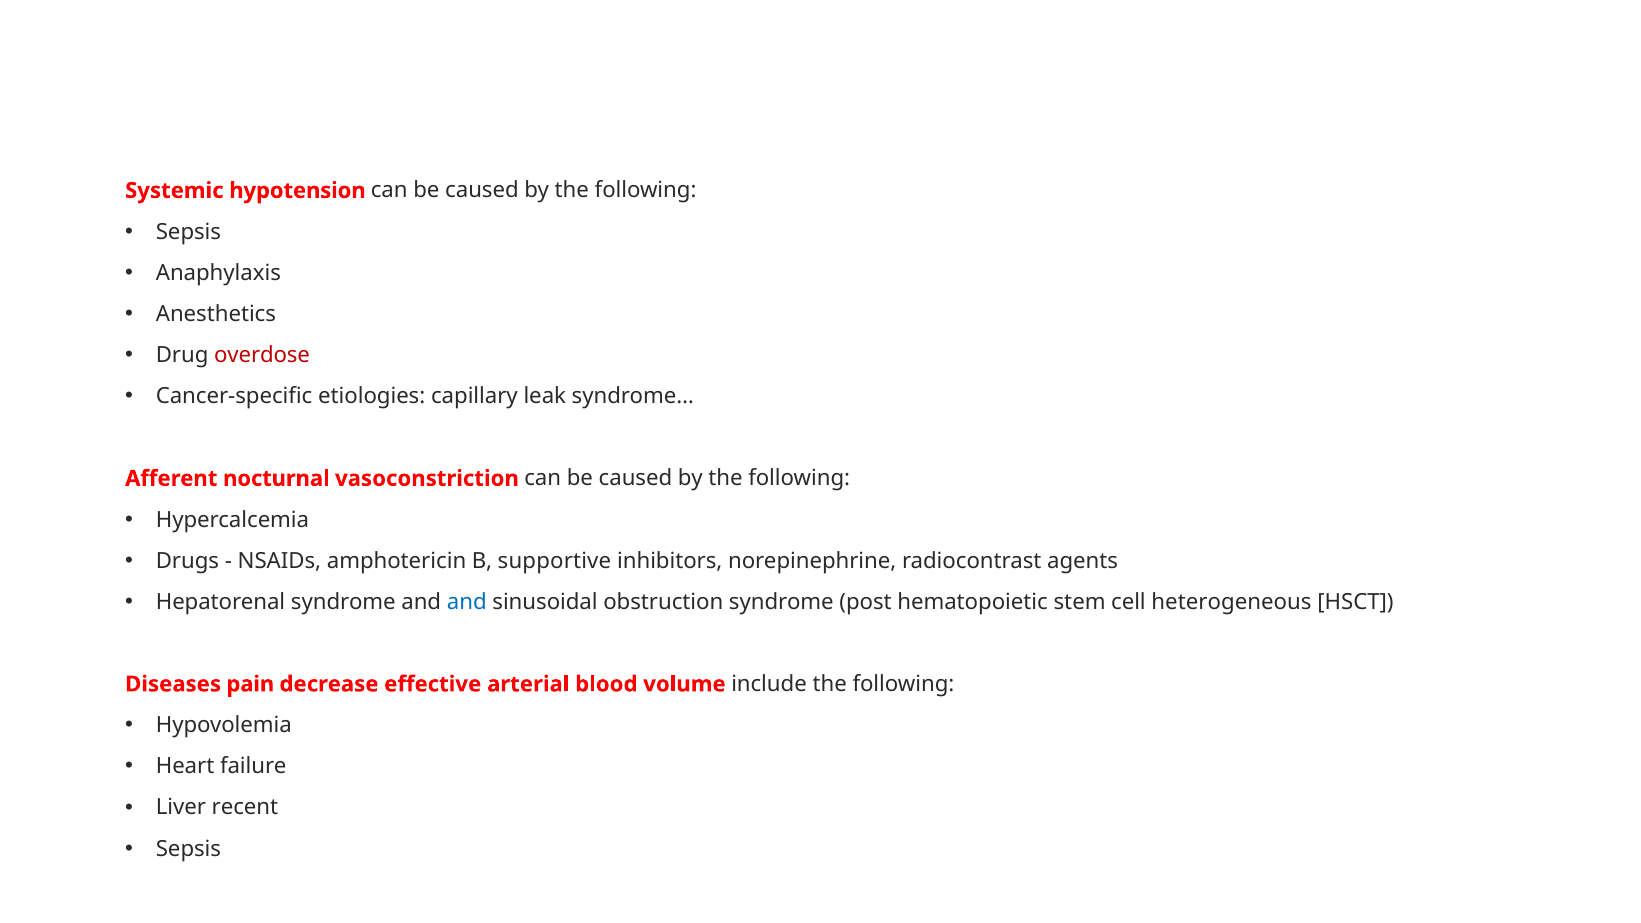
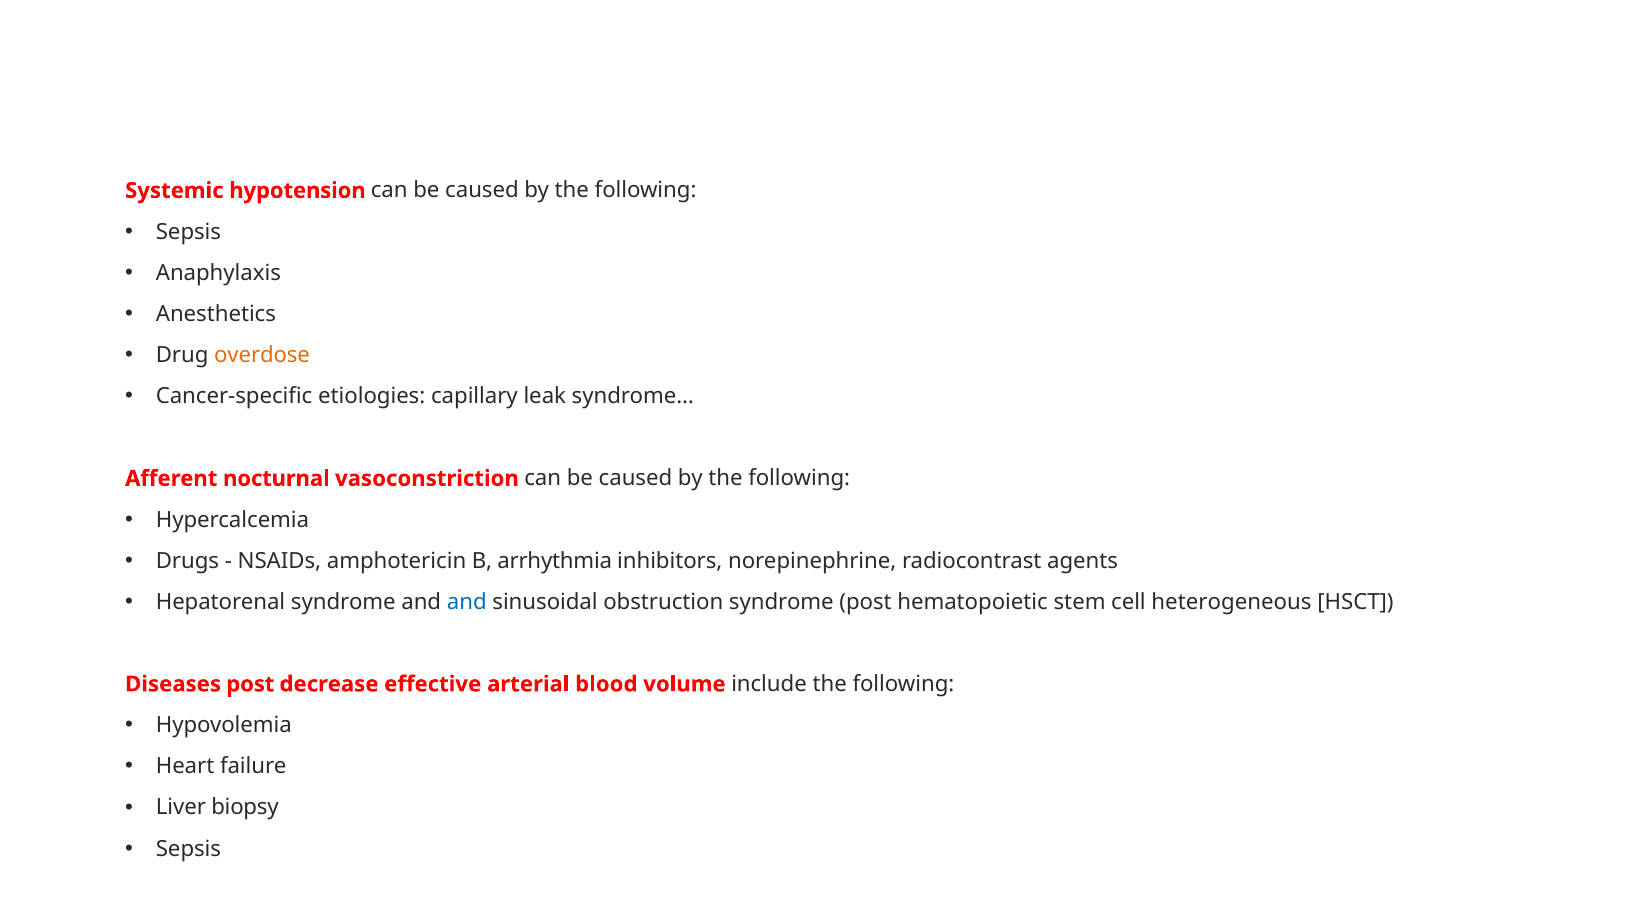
overdose colour: red -> orange (262, 355)
supportive: supportive -> arrhythmia (555, 561)
Diseases pain: pain -> post (250, 684)
recent: recent -> biopsy (245, 808)
